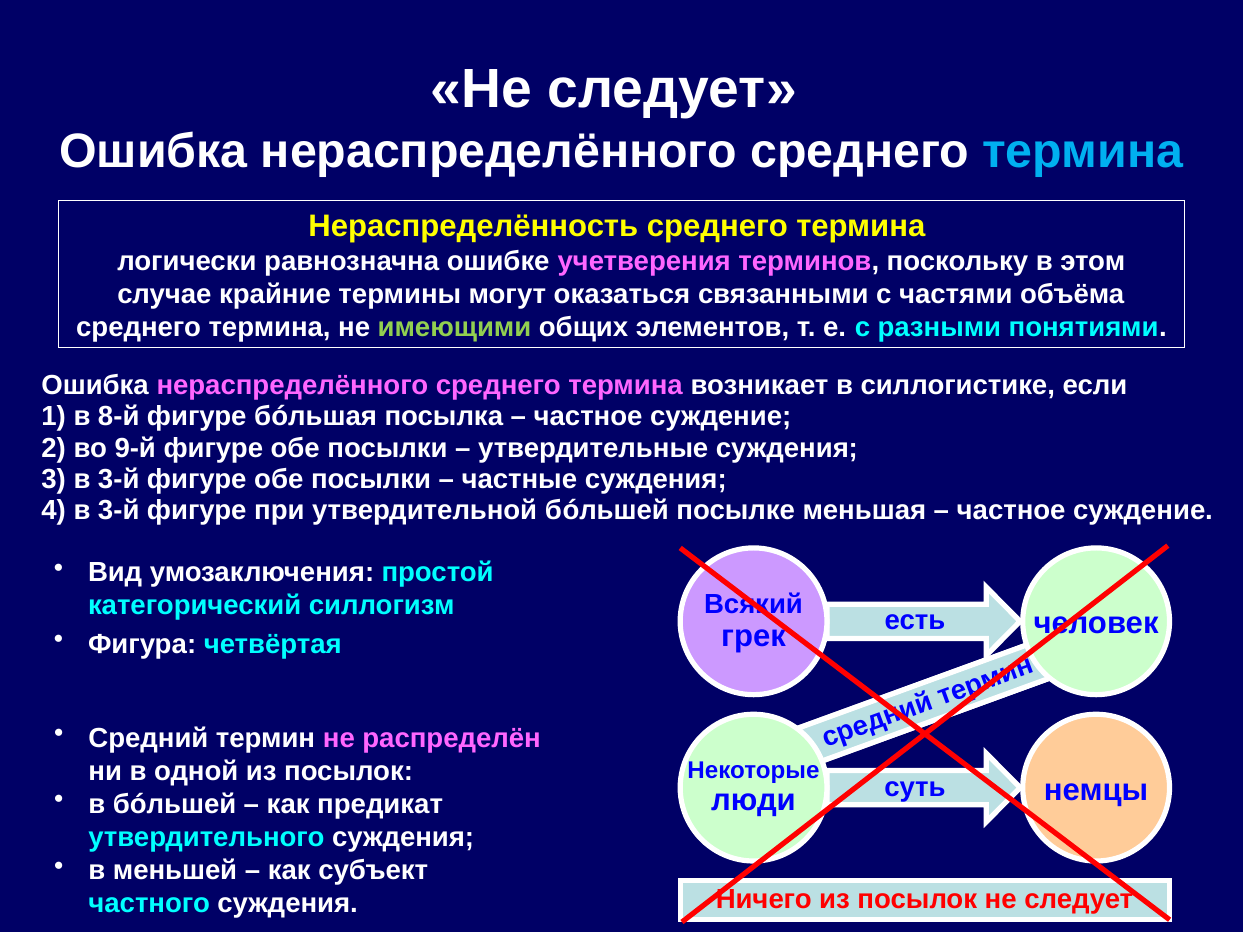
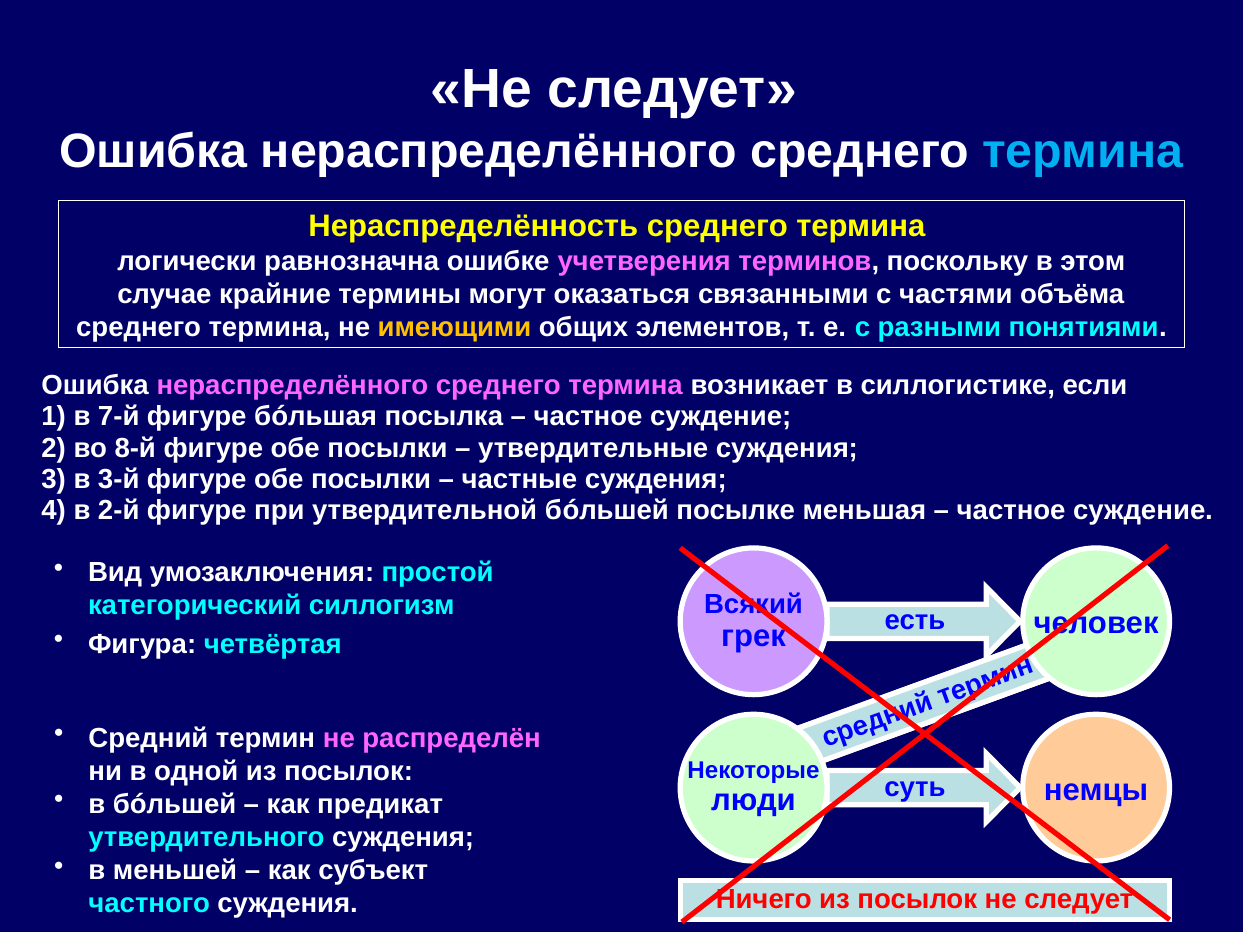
имеющими colour: light green -> yellow (454, 328)
8-й: 8-й -> 7-й (119, 417)
9-й: 9-й -> 8-й (135, 448)
4 в 3-й: 3-й -> 2-й (119, 511)
